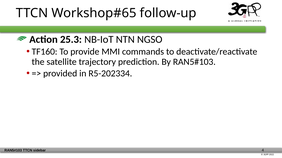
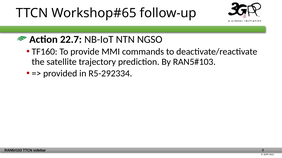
25.3: 25.3 -> 22.7 (71, 40)
R5-202334: R5-202334 -> R5-292334 (110, 74)
